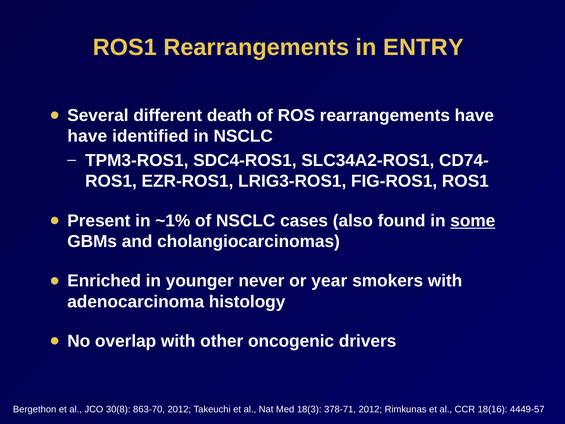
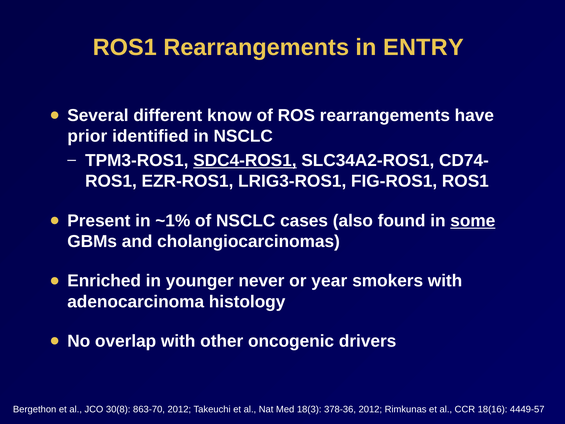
death: death -> know (229, 115)
have: have -> prior (87, 136)
SDC4-ROS1 underline: none -> present (245, 160)
378-71: 378-71 -> 378-36 (340, 409)
